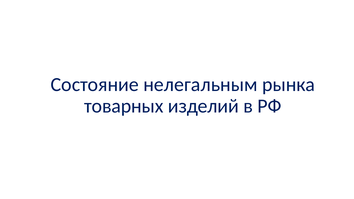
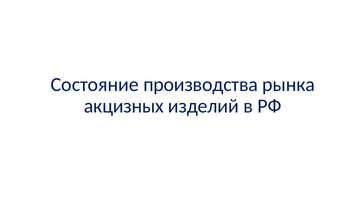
нелегальным: нелегальным -> производства (201, 85)
товарных: товарных -> акцизных (124, 106)
